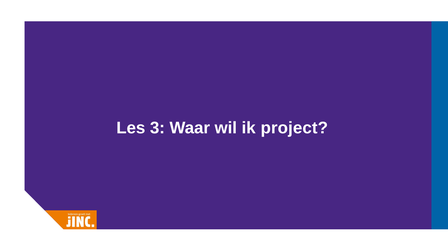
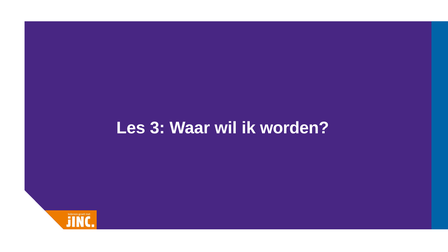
project: project -> worden (294, 128)
